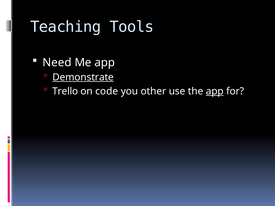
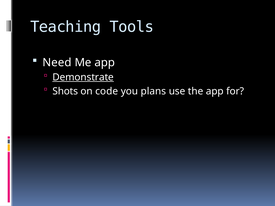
Trello: Trello -> Shots (65, 91)
other: other -> plans (153, 91)
app underline: present -> none (215, 91)
